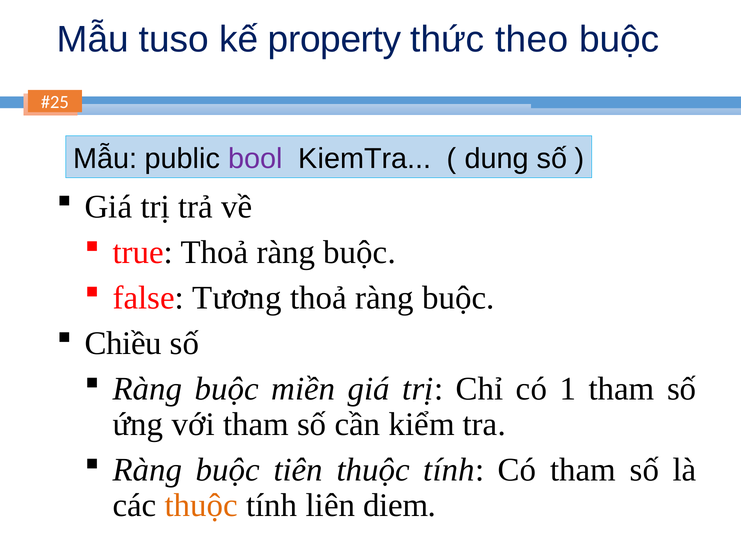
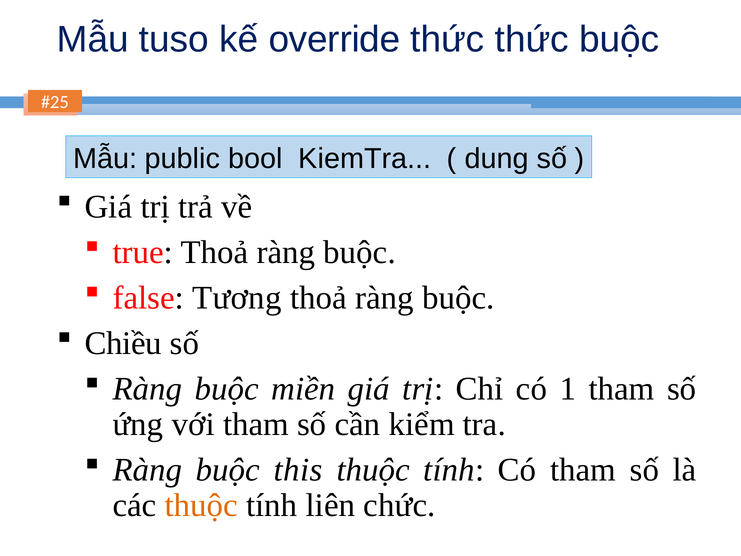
property: property -> override (335, 40)
thức theo: theo -> thức (532, 40)
bool colour: purple -> black (255, 159)
tiên: tiên -> this (298, 470)
diem: diem -> chức (399, 505)
